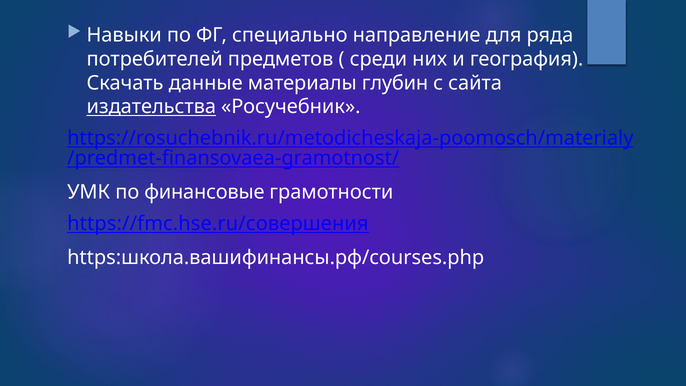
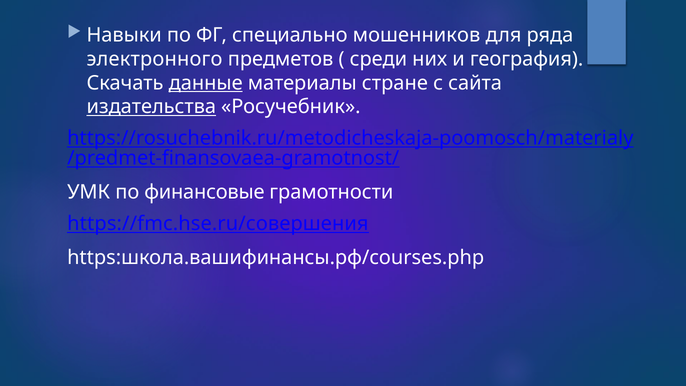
направление: направление -> мошенников (417, 35)
потребителей: потребителей -> электронного (154, 59)
данные underline: none -> present (206, 83)
глубин: глубин -> стране (395, 83)
